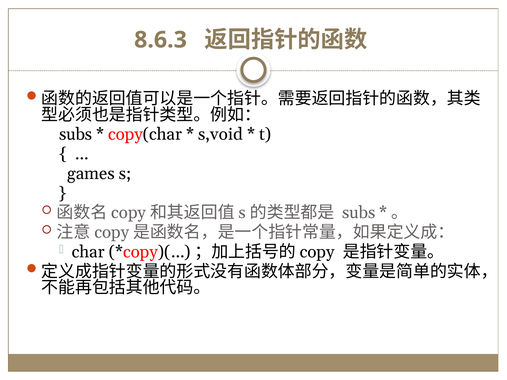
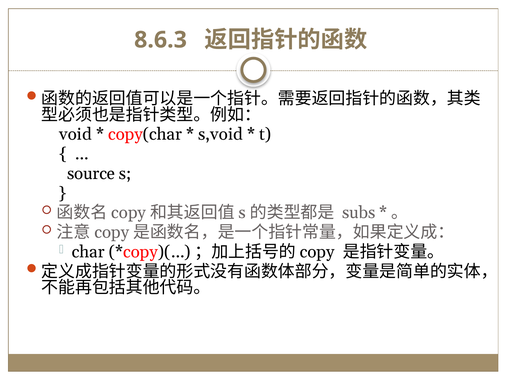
subs: subs -> void (75, 134)
games: games -> source (91, 174)
